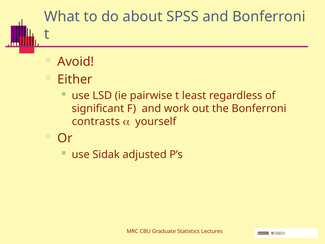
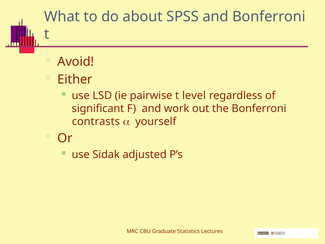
least: least -> level (194, 95)
